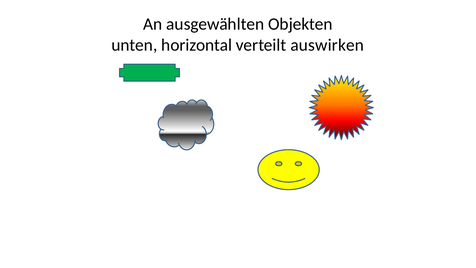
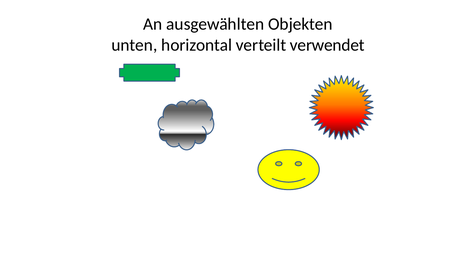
auswirken: auswirken -> verwendet (327, 45)
